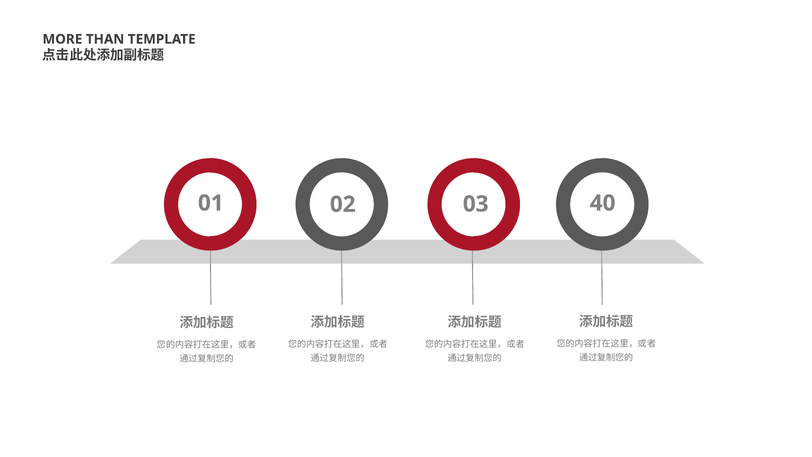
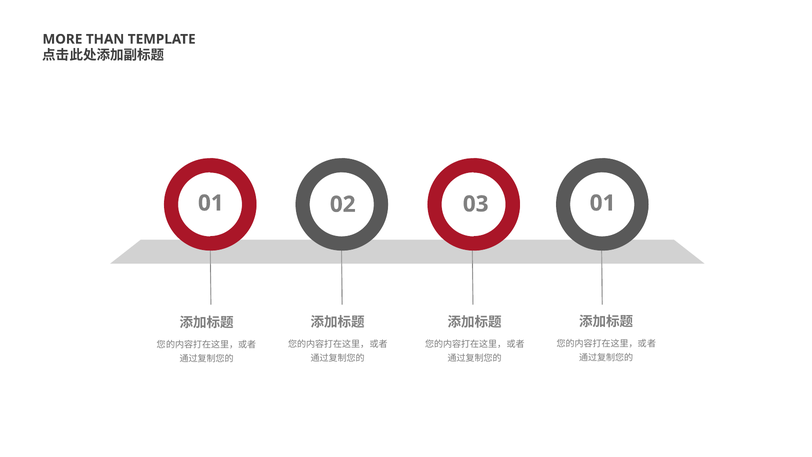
03 40: 40 -> 01 (603, 203)
